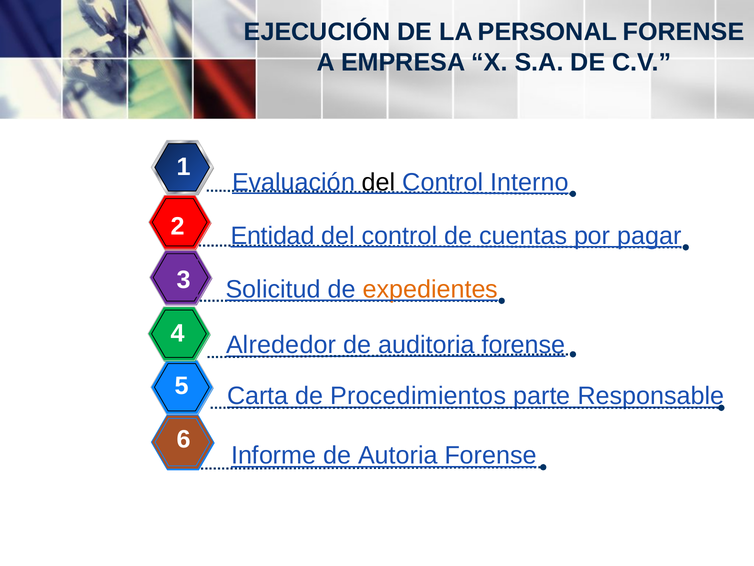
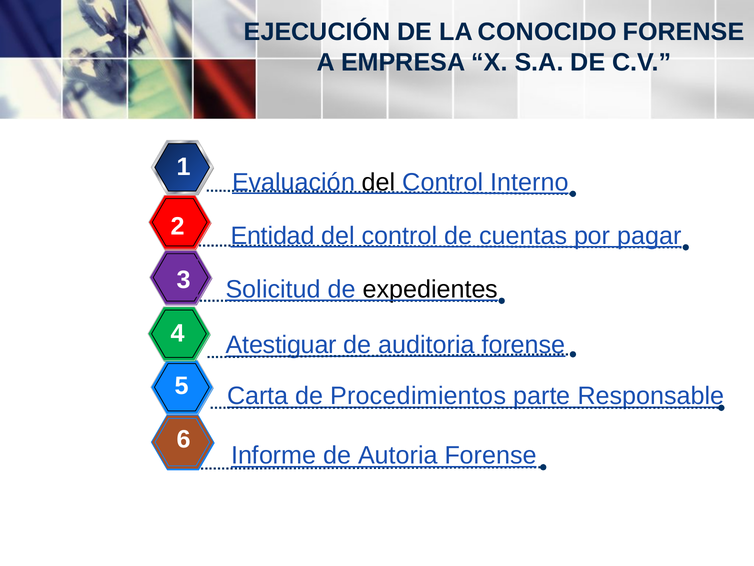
PERSONAL: PERSONAL -> CONOCIDO (547, 32)
expedientes colour: orange -> black (430, 289)
Alrededor: Alrededor -> Atestiguar (281, 345)
